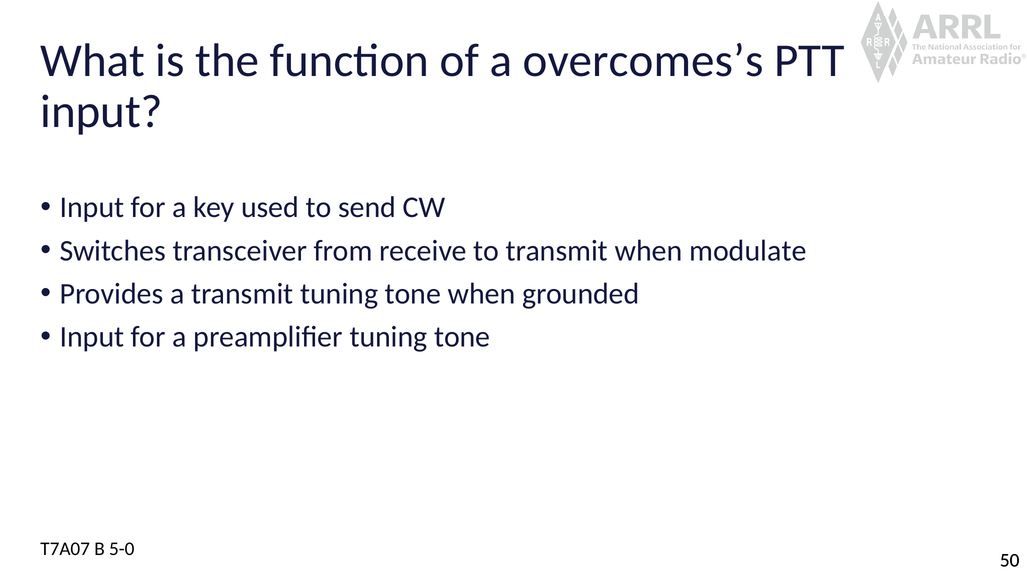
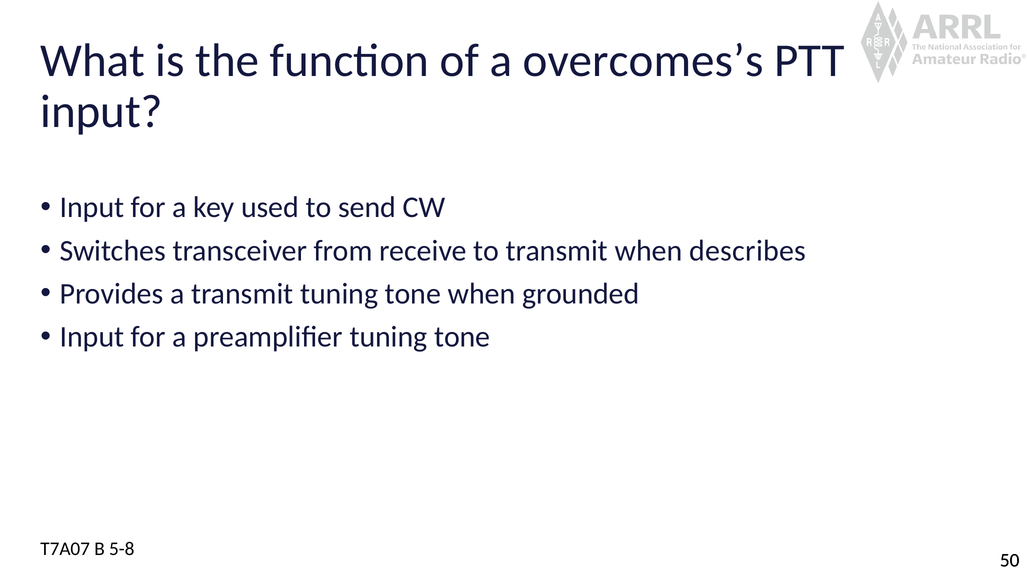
modulate: modulate -> describes (748, 251)
5-0: 5-0 -> 5-8 (122, 549)
